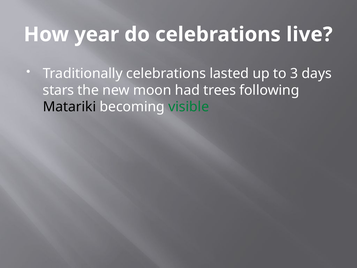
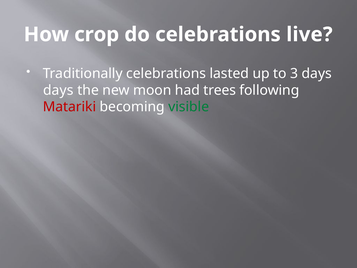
year: year -> crop (97, 34)
stars: stars -> days (58, 90)
Matariki colour: black -> red (69, 107)
